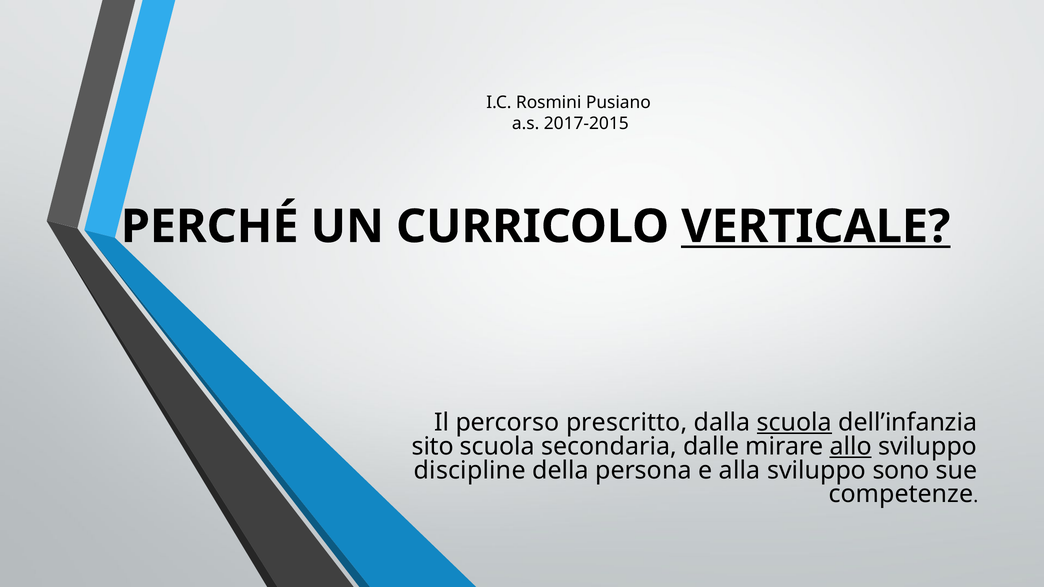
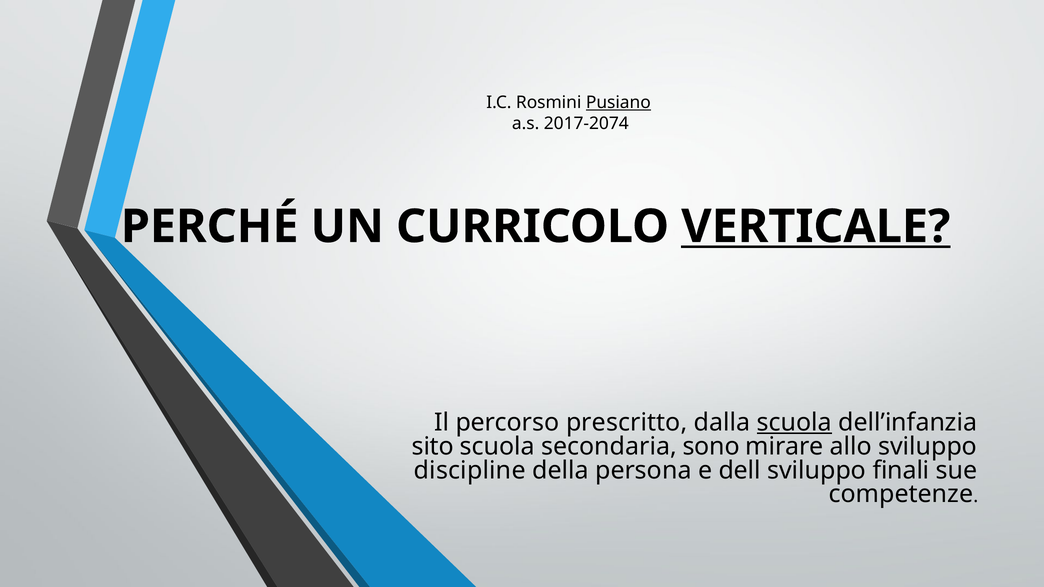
Pusiano underline: none -> present (618, 103)
2017-2015: 2017-2015 -> 2017-2074 (586, 124)
dalle: dalle -> sono (711, 446)
allo underline: present -> none (851, 446)
alla: alla -> dell (740, 470)
sono: sono -> finali (901, 470)
